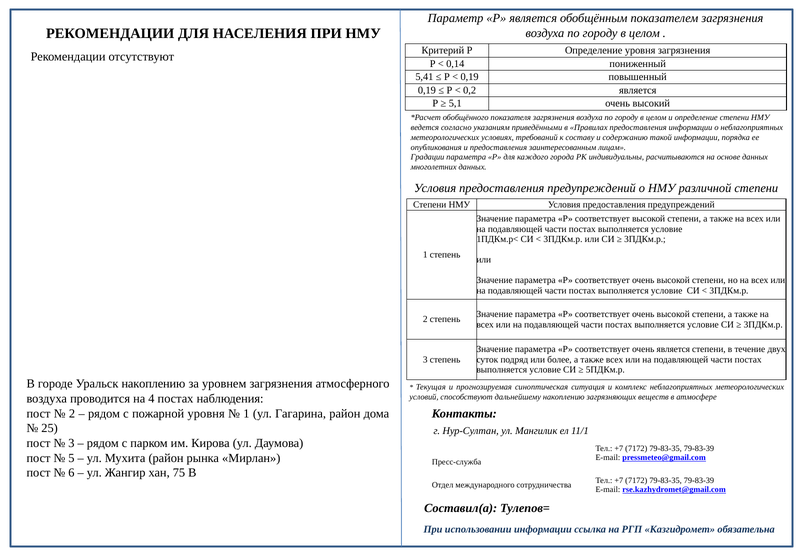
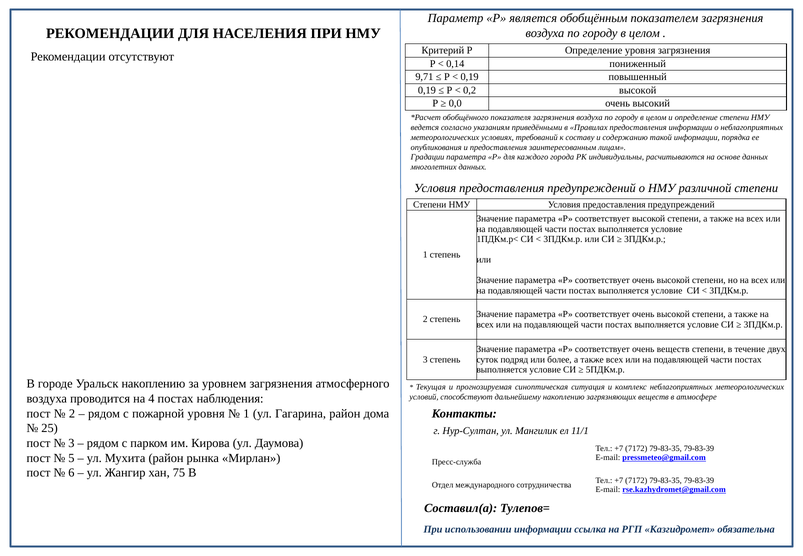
5,41: 5,41 -> 9,71 (424, 77)
0,2 является: является -> высокой (638, 90)
5,1: 5,1 -> 0,0 (455, 103)
очень является: является -> веществ (673, 349)
